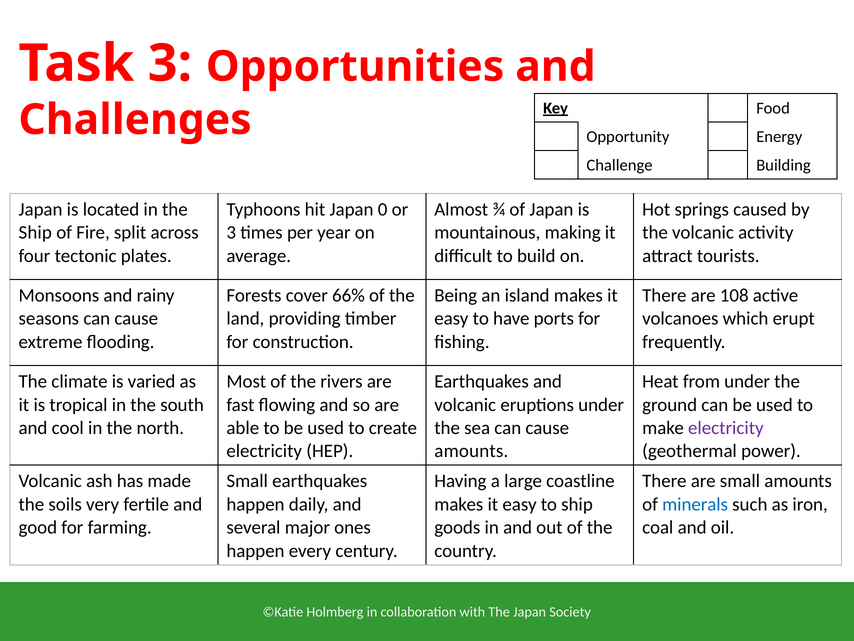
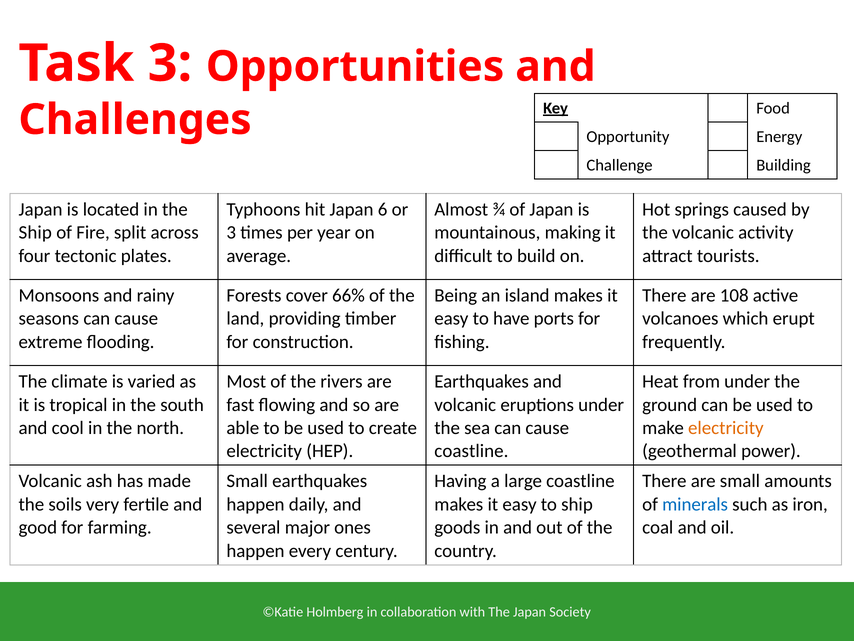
0: 0 -> 6 (383, 209)
electricity colour: purple -> orange (726, 428)
amounts: amounts -> coastline (471, 451)
